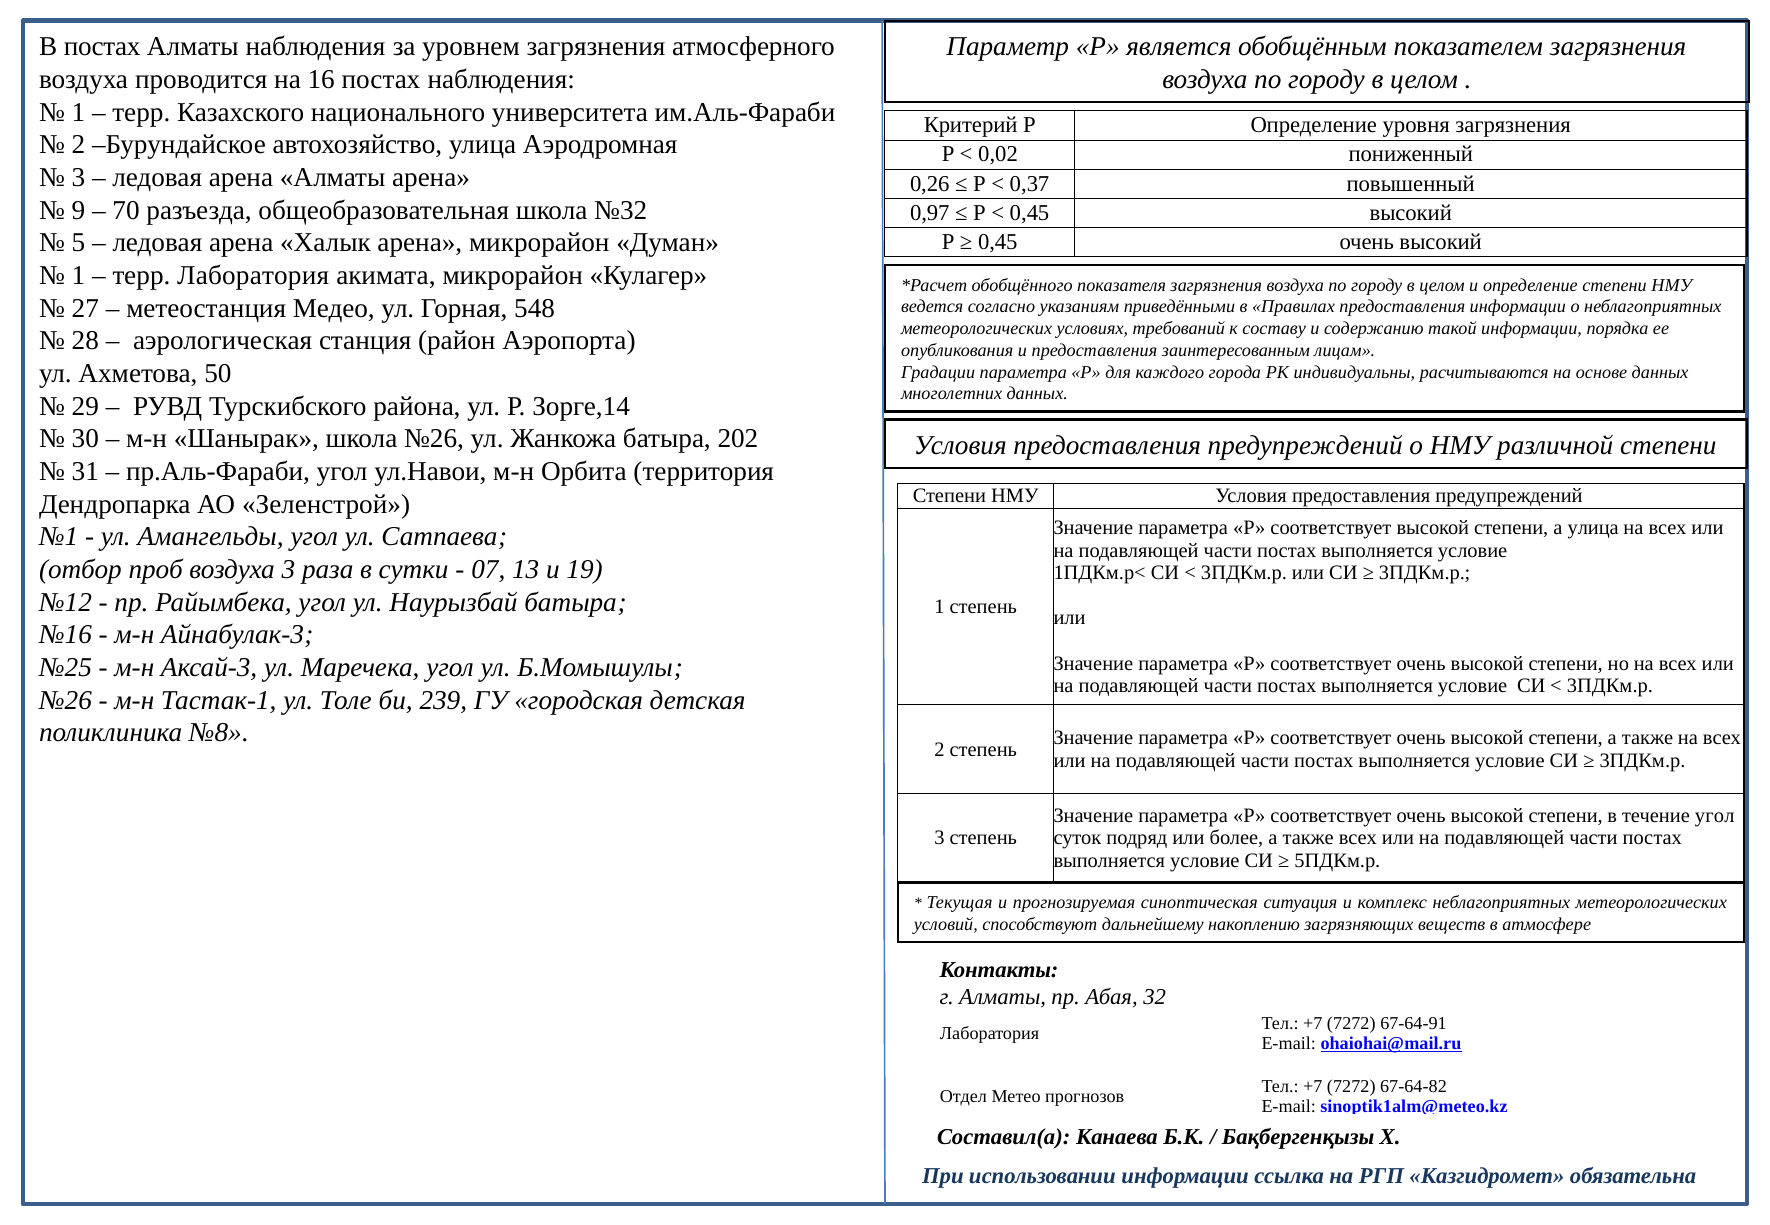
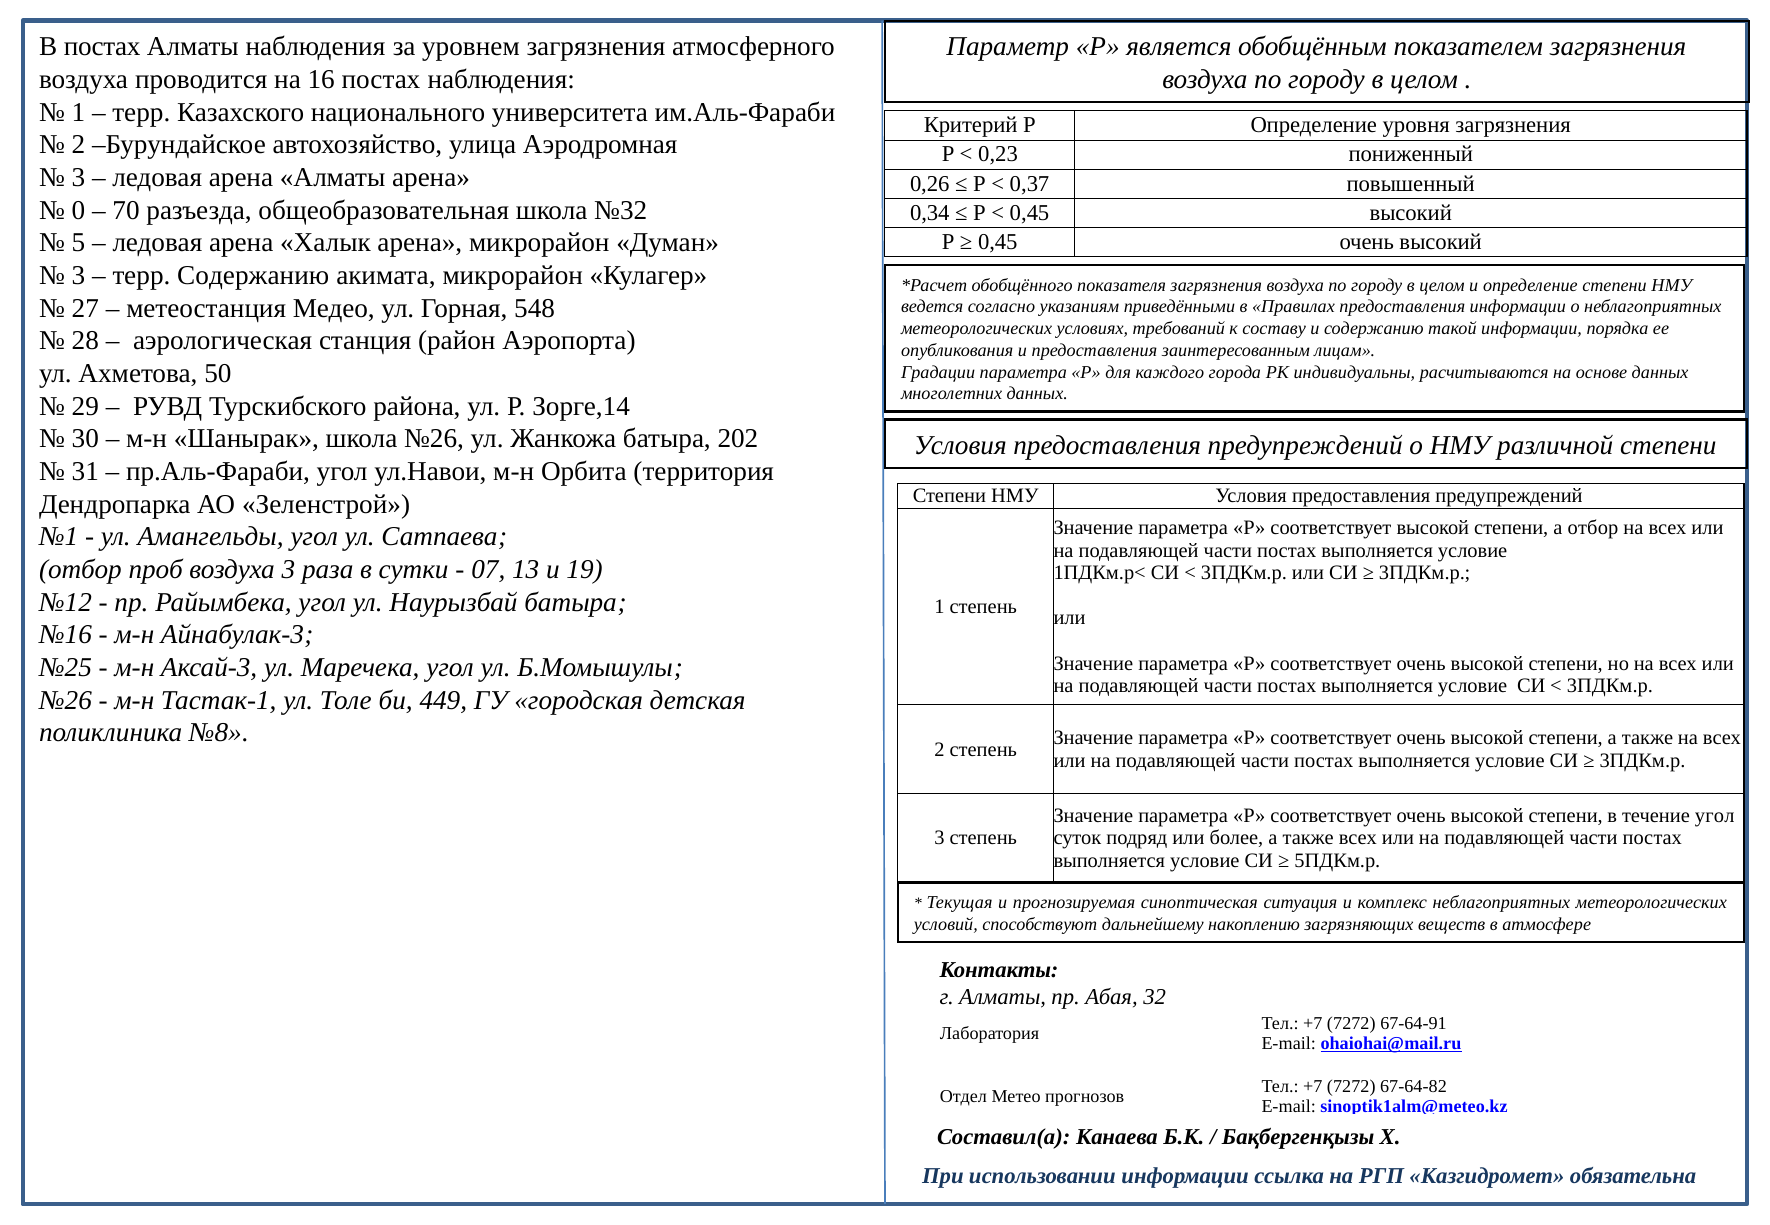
0,02: 0,02 -> 0,23 (998, 154)
9: 9 -> 0 (79, 210)
0,97: 0,97 -> 0,34 (930, 213)
1: 1 -> 3 (79, 276)
терр Лаборатория: Лаборатория -> Содержанию (253, 276)
а улица: улица -> отбор (1593, 528)
239: 239 -> 449 (443, 700)
